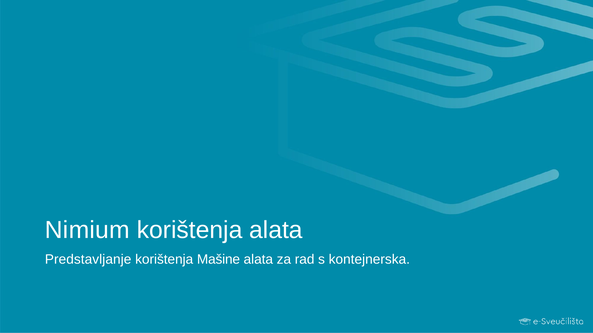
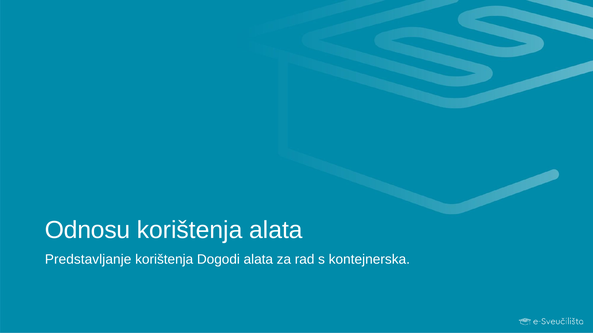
Nimium: Nimium -> Odnosu (88, 230)
Mašine: Mašine -> Dogodi (218, 260)
